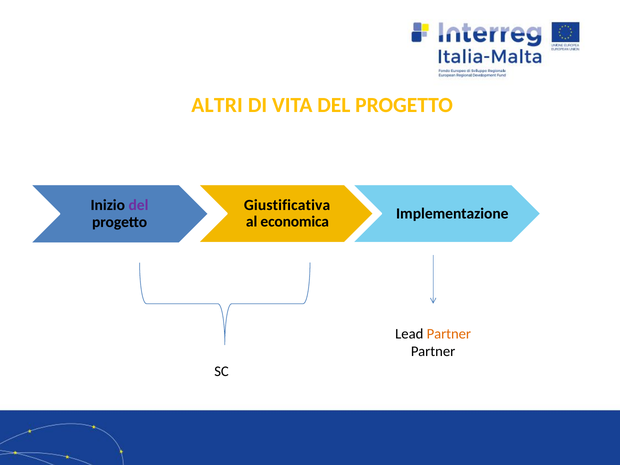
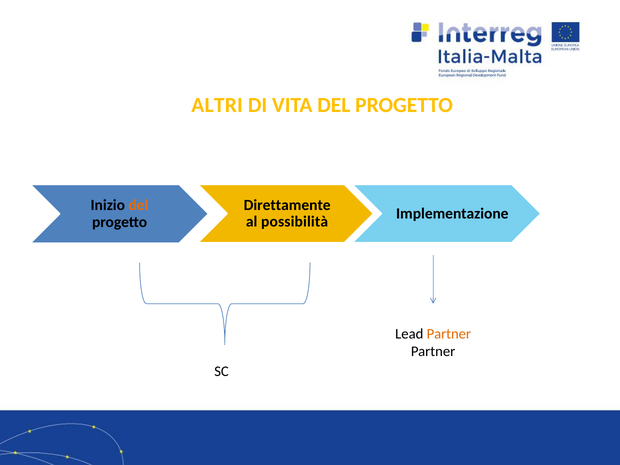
Giustificativa: Giustificativa -> Direttamente (287, 205)
del colour: purple -> orange (138, 205)
economica: economica -> possibilità (295, 222)
